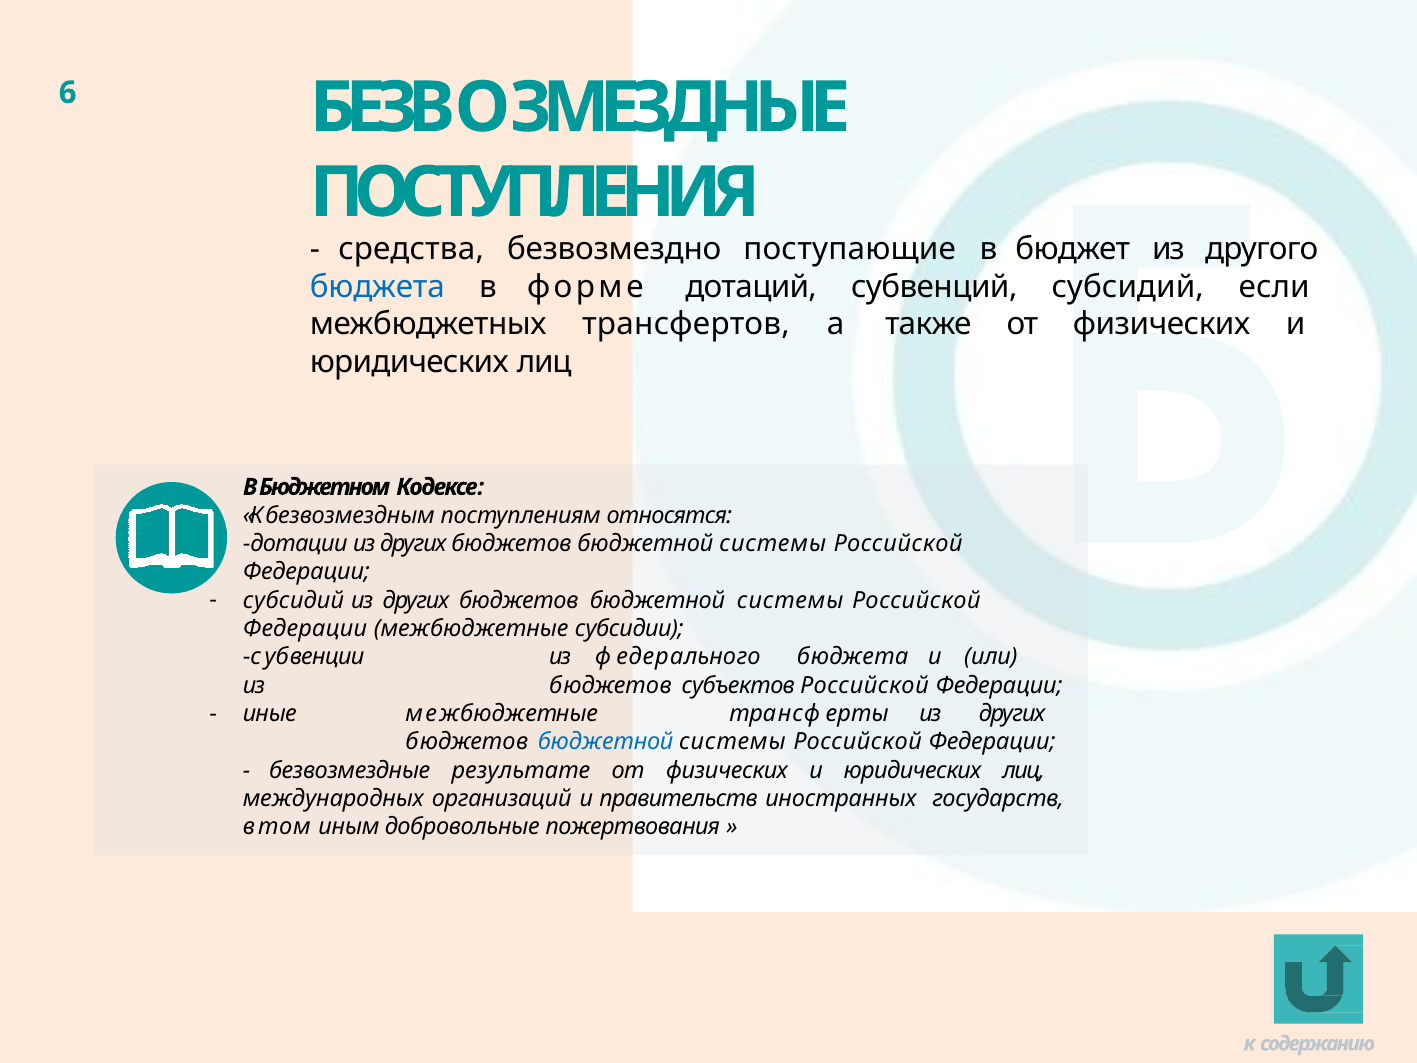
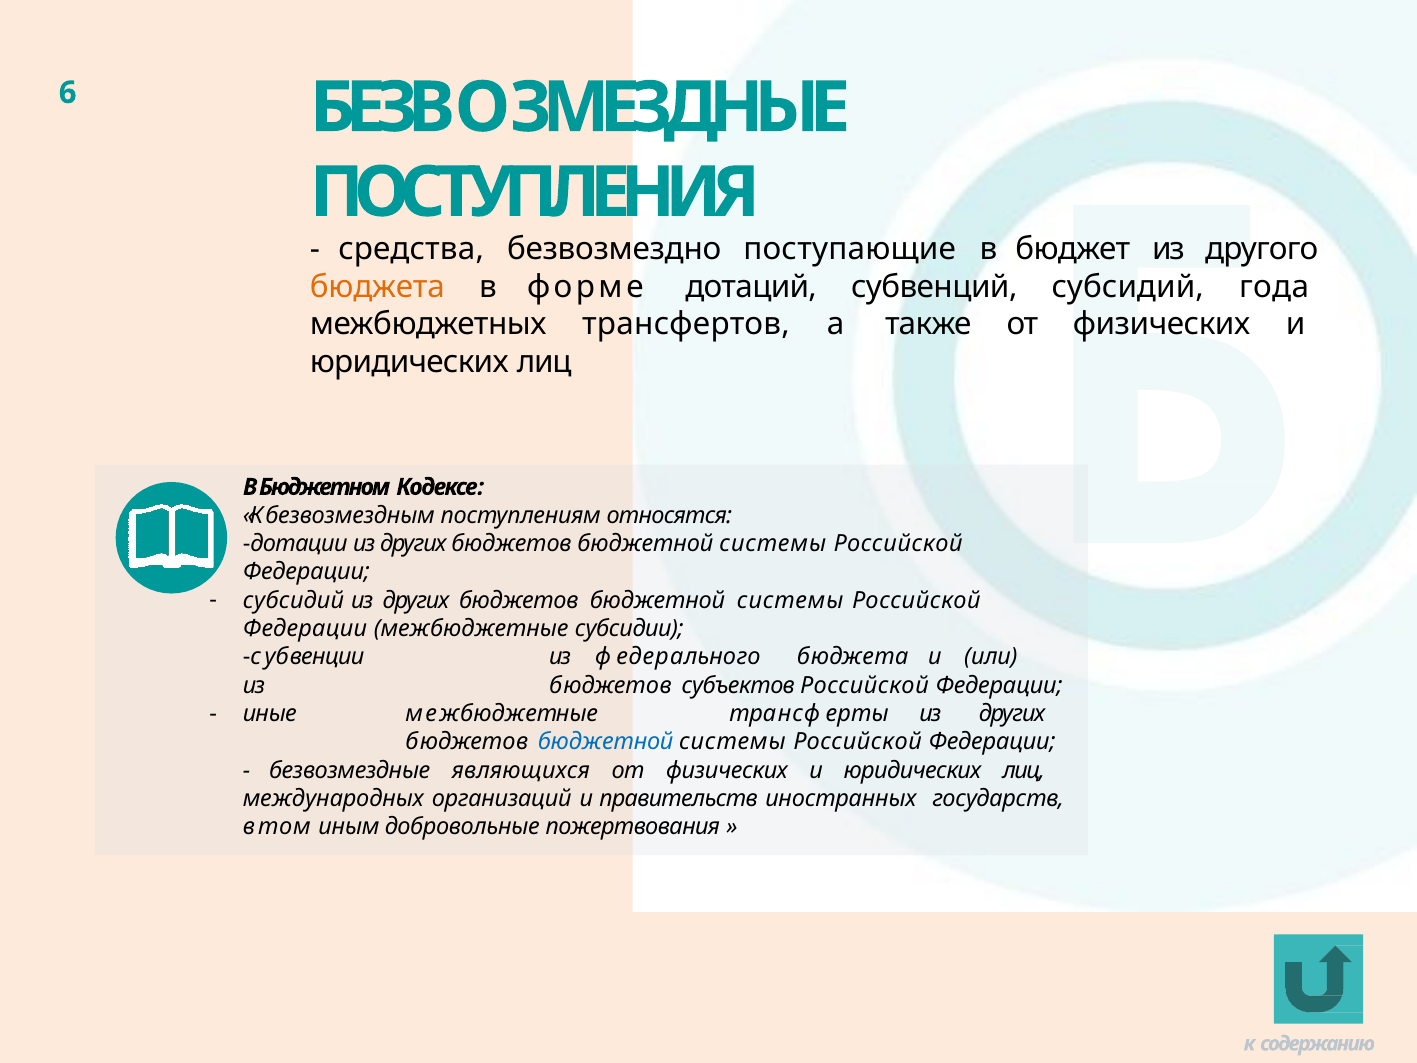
бюджета colour: blue -> orange (377, 287)
если: если -> года (1274, 287)
результате: результате -> являющихся (521, 770)
